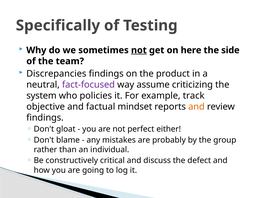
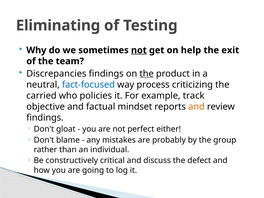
Specifically: Specifically -> Eliminating (58, 25)
here: here -> help (191, 50)
side: side -> exit (230, 50)
the underline: none -> present (147, 74)
fact-focused colour: purple -> blue (88, 85)
assume: assume -> process (153, 85)
system: system -> carried (41, 96)
